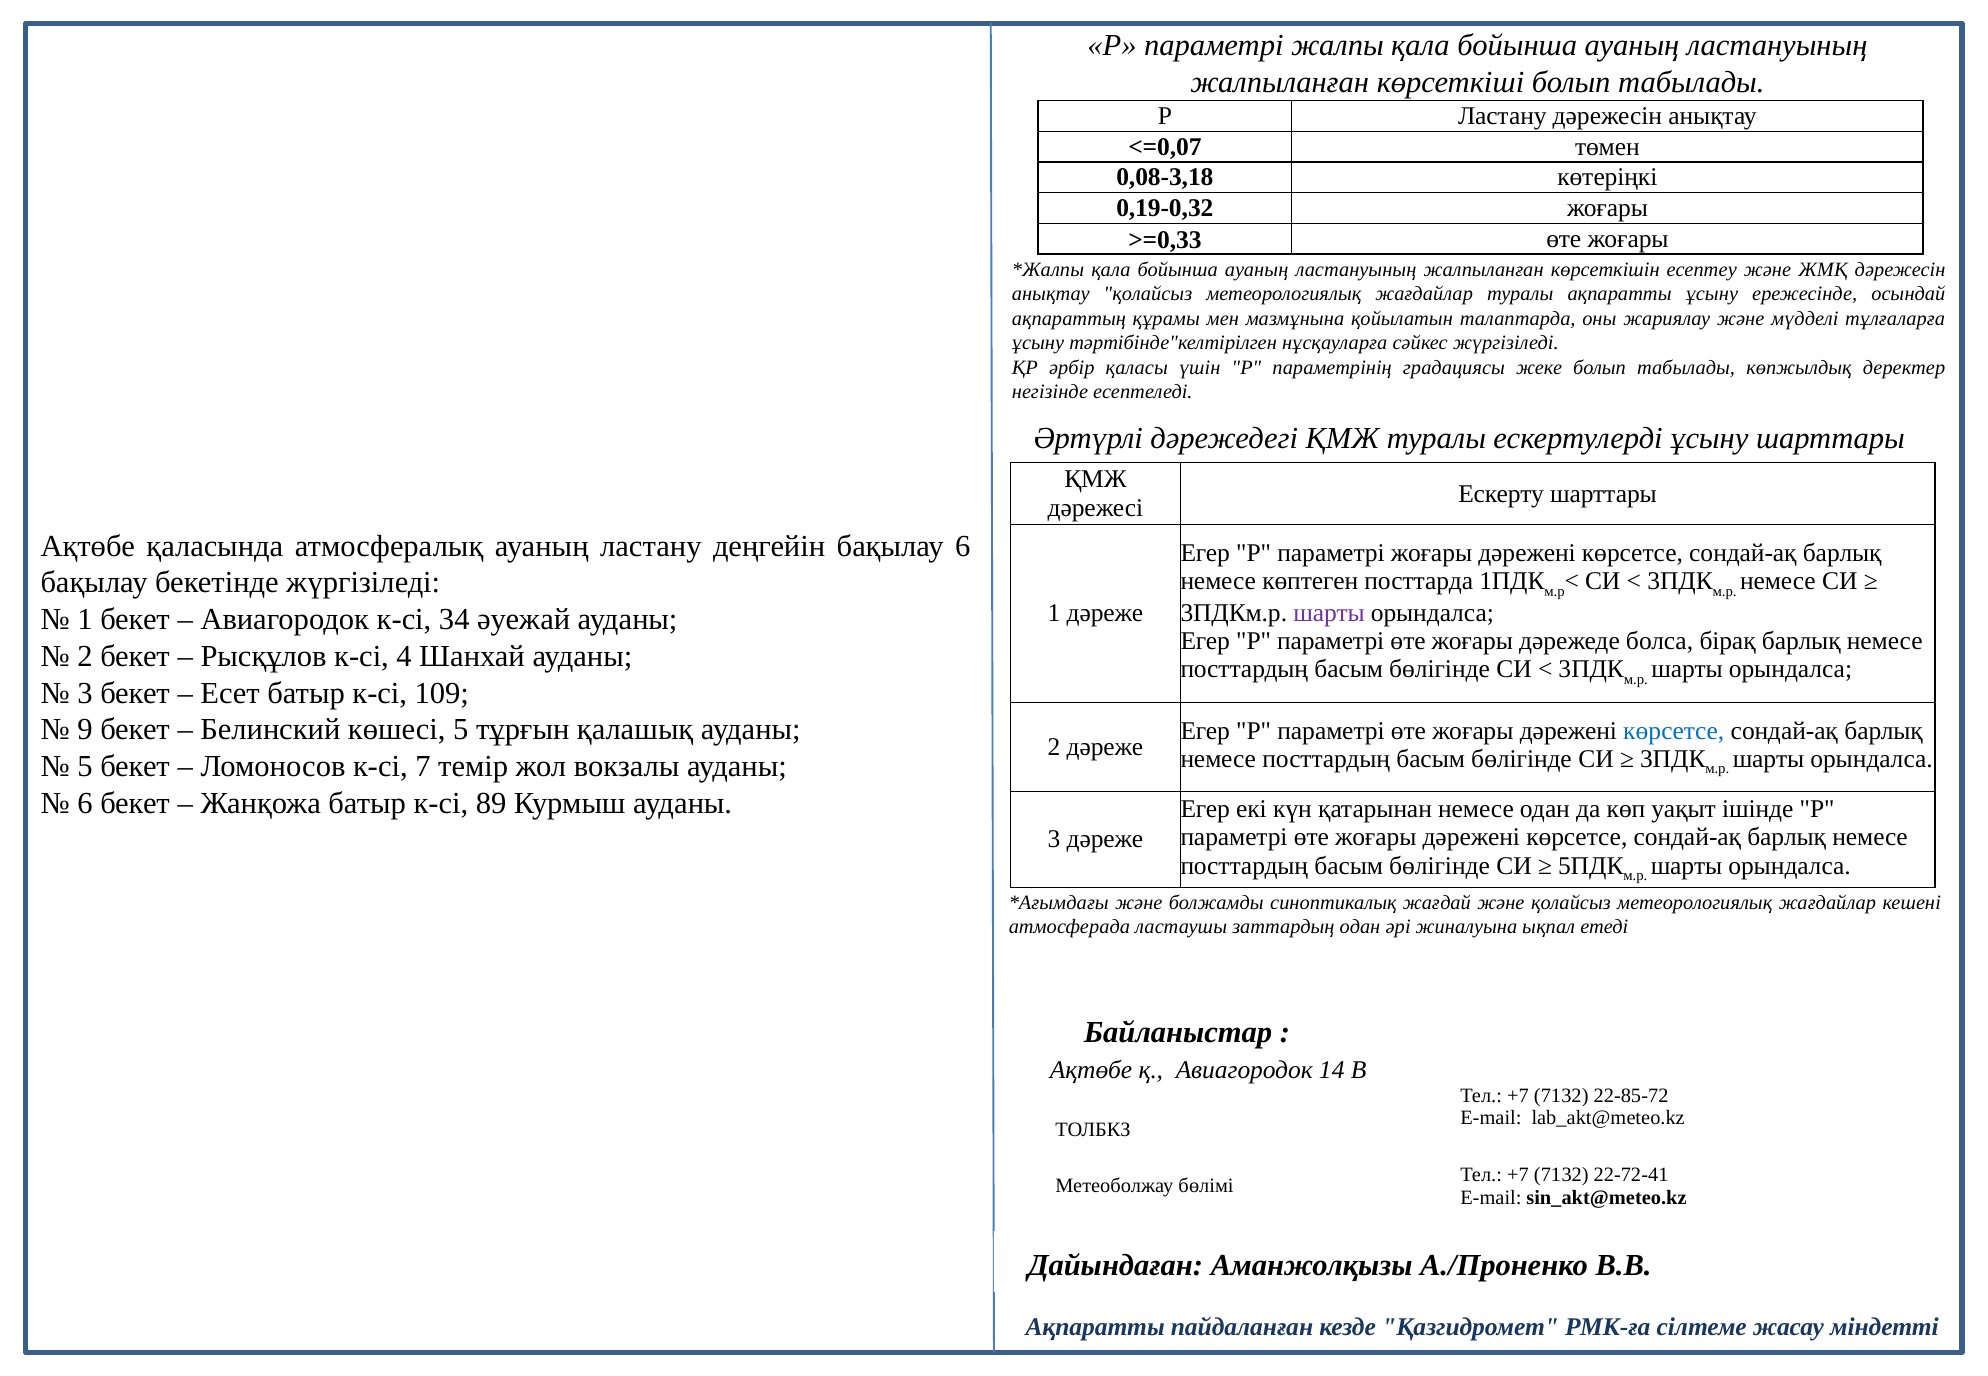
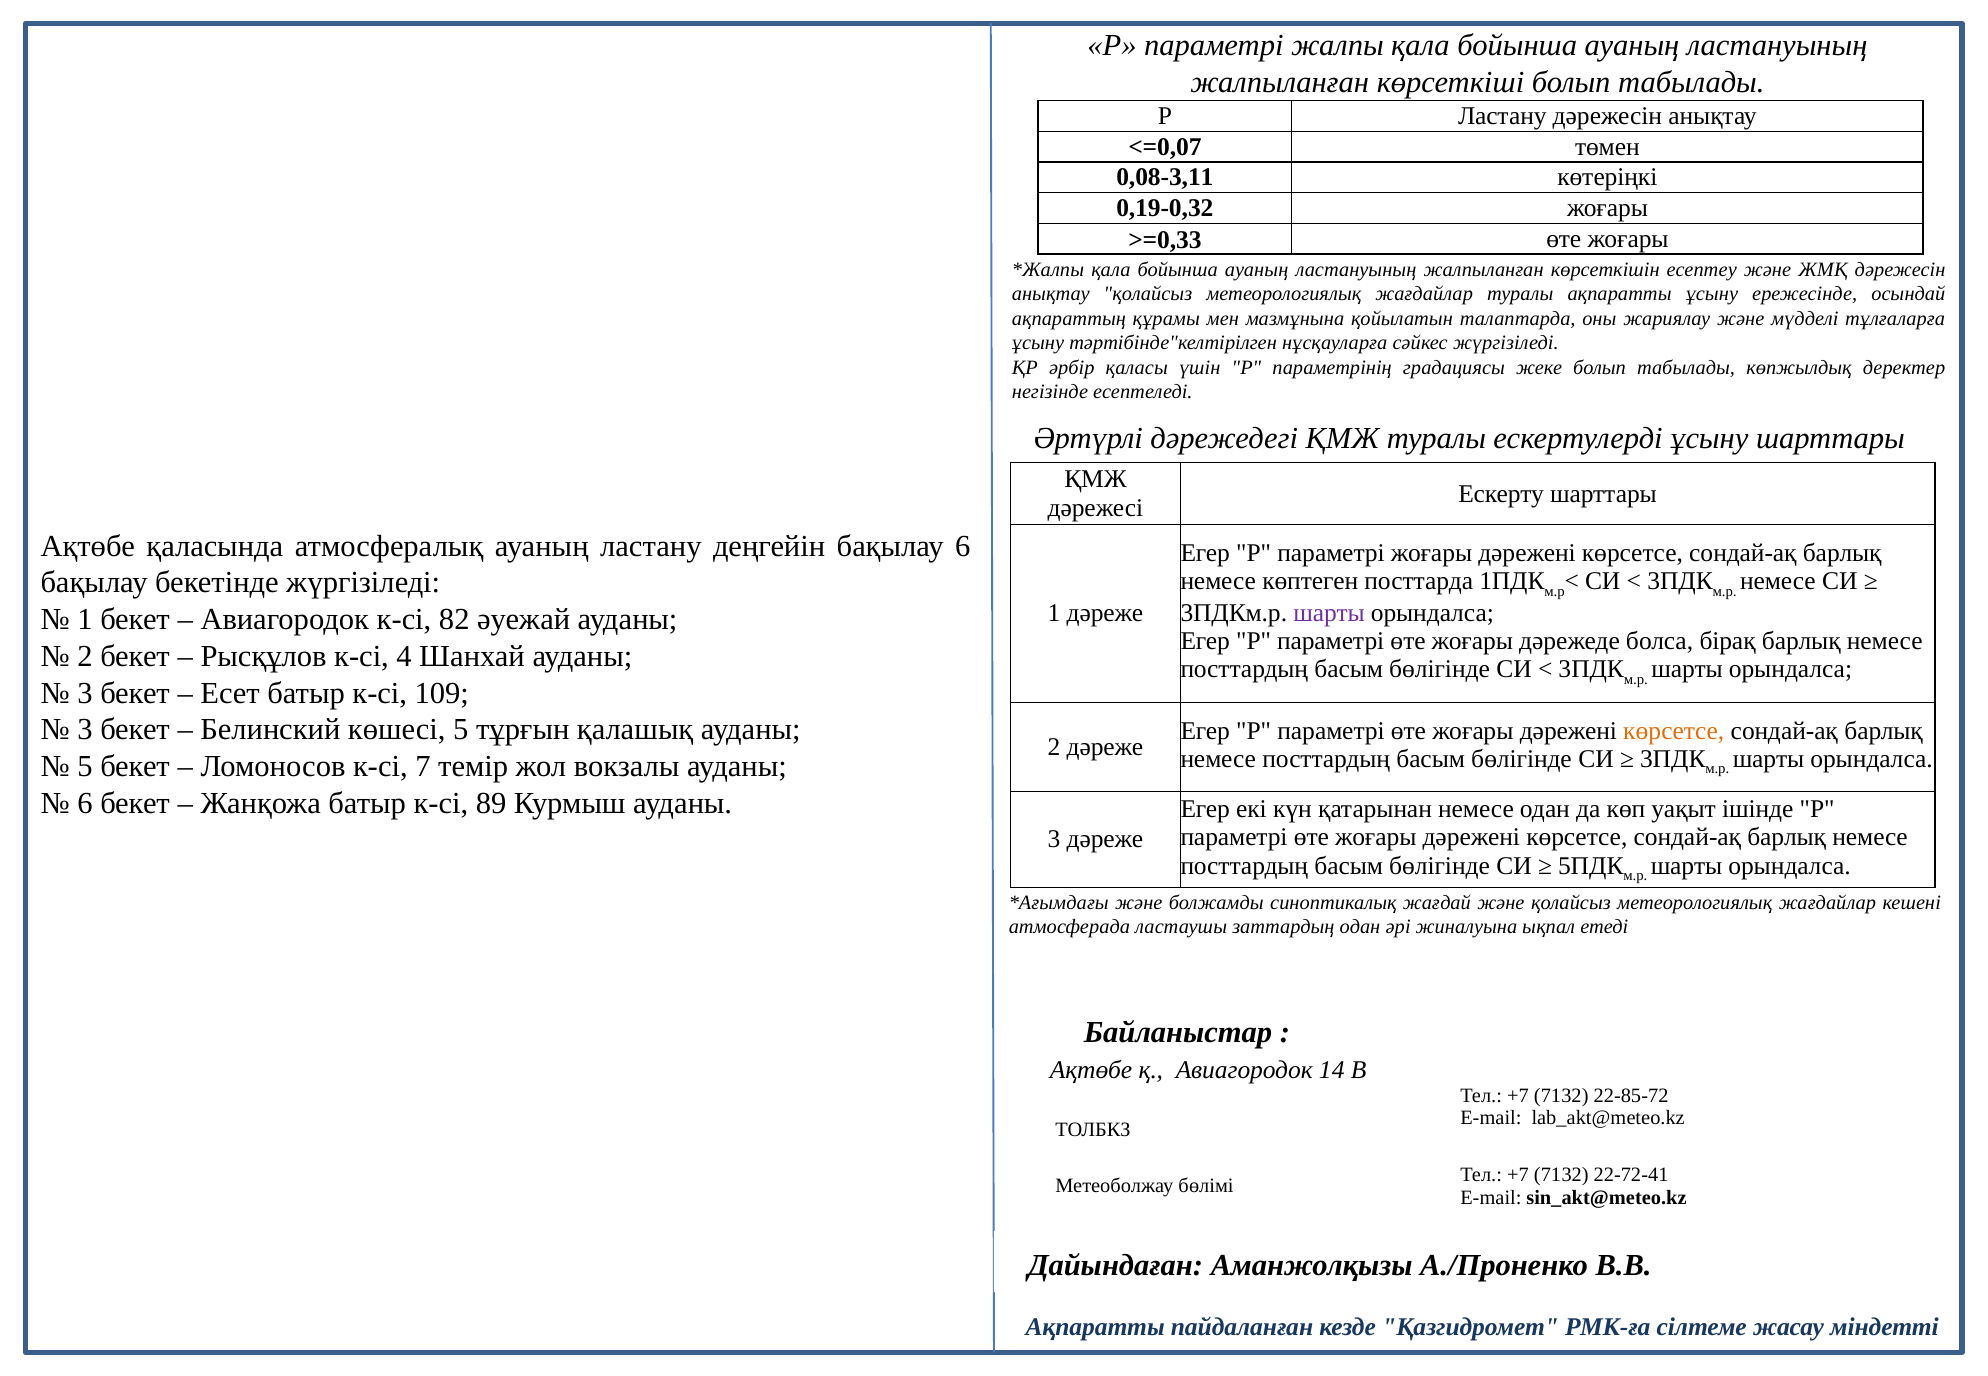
0,08-3,18: 0,08-3,18 -> 0,08-3,11 (1165, 177)
34: 34 -> 82 (454, 620)
9: 9 -> 3 (85, 730)
көрсетсе colour: blue -> orange (1674, 731)
